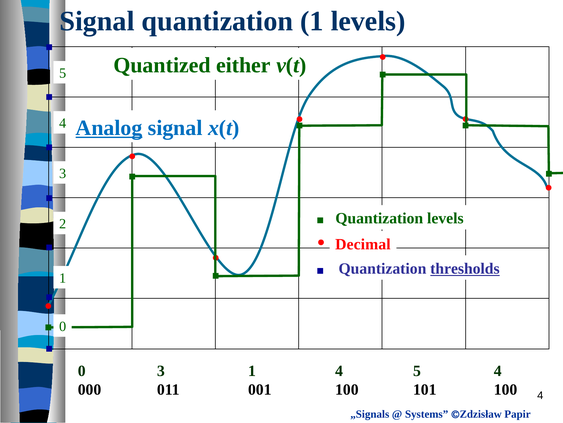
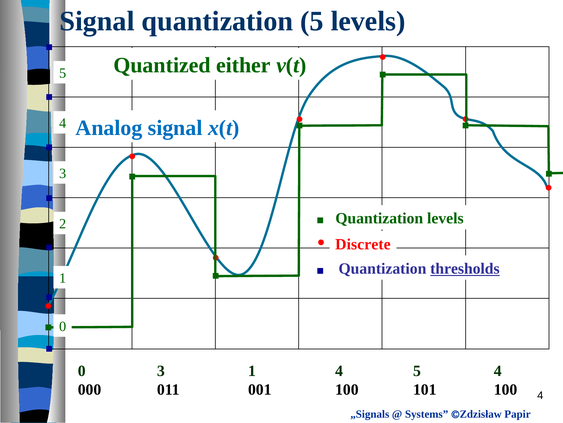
quantization 1: 1 -> 5 (312, 21)
Analog underline: present -> none (109, 128)
Decimal: Decimal -> Discrete (363, 244)
